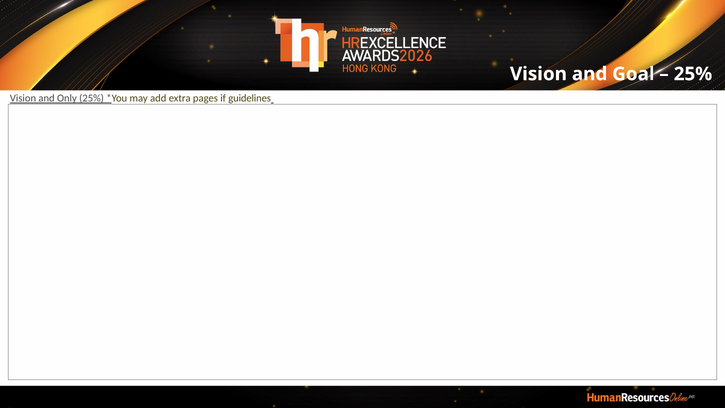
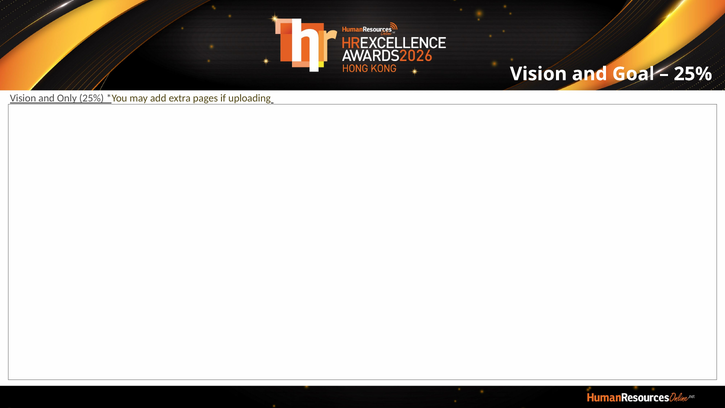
guidelines: guidelines -> uploading (250, 98)
